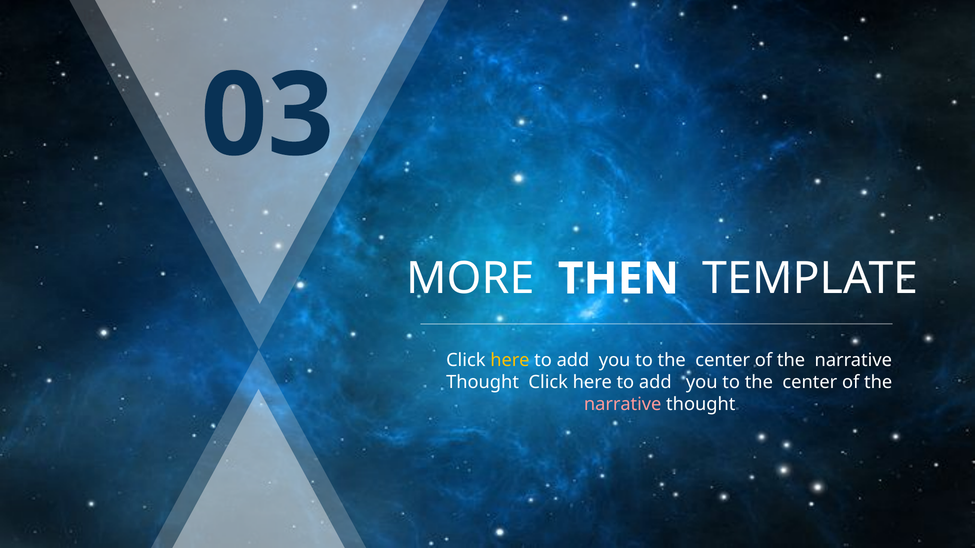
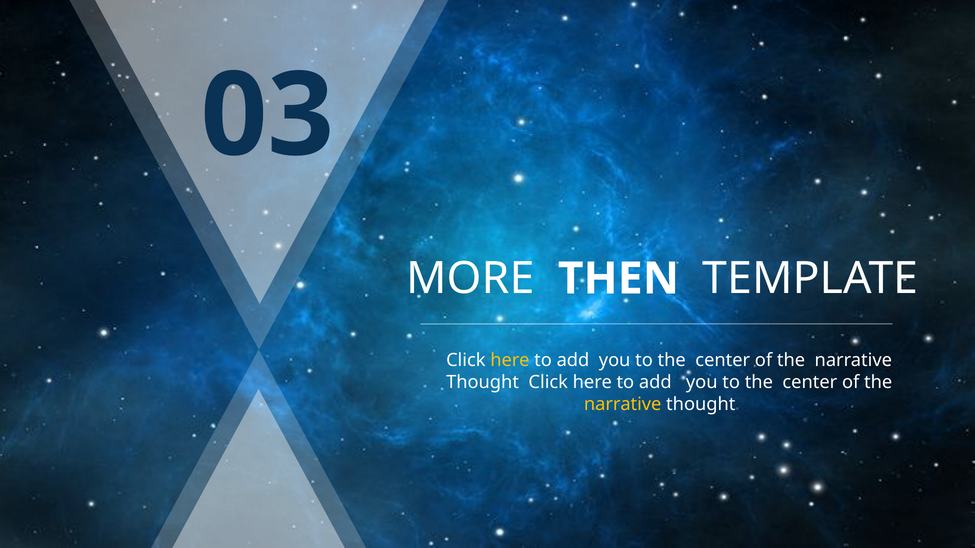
narrative colour: pink -> yellow (623, 404)
